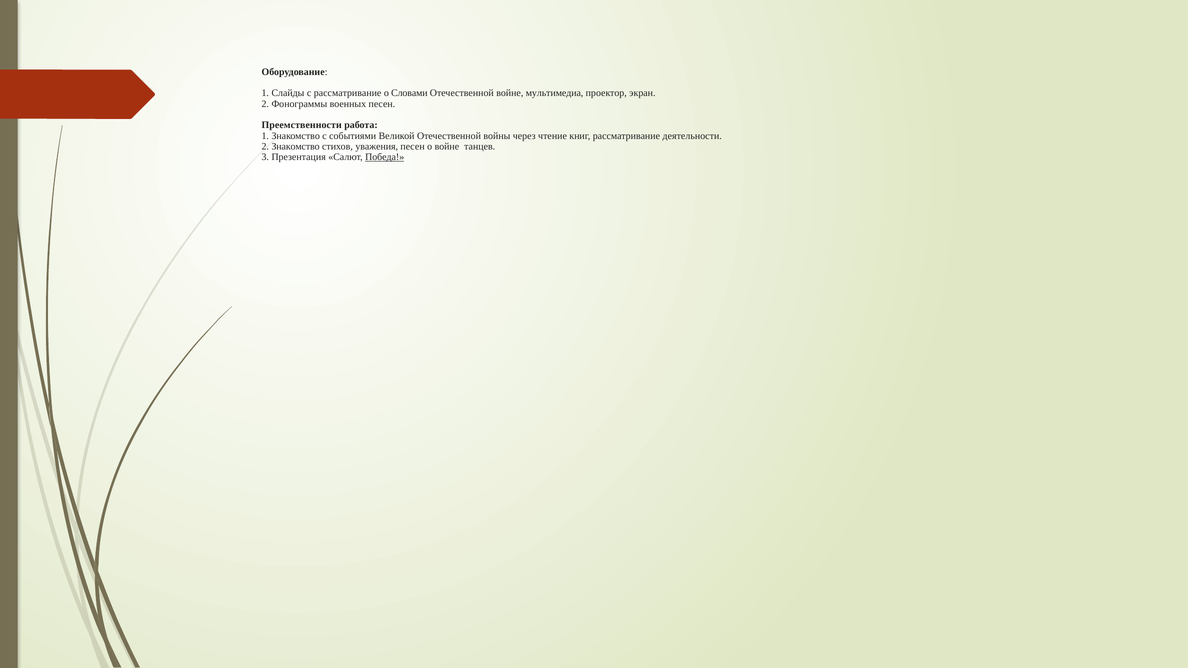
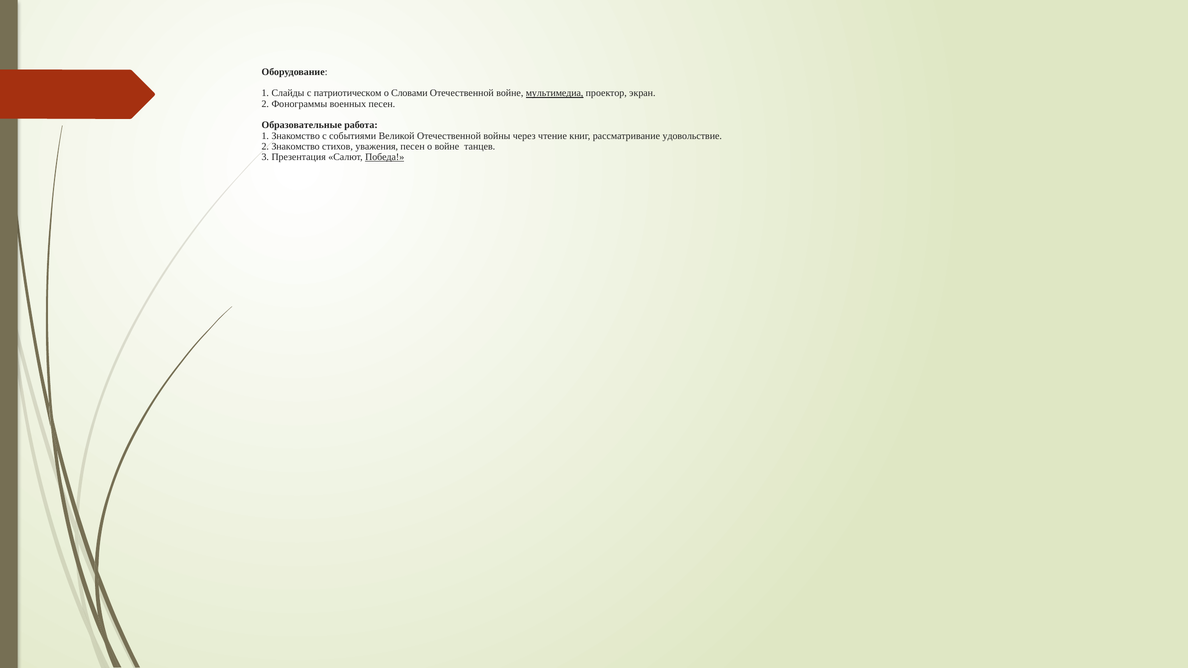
с рассматривание: рассматривание -> патриотическом (348, 93)
мультимедиа underline: none -> present (555, 93)
Преемственности: Преемственности -> Образовательные (302, 125)
деятельности: деятельности -> удовольствие (692, 136)
